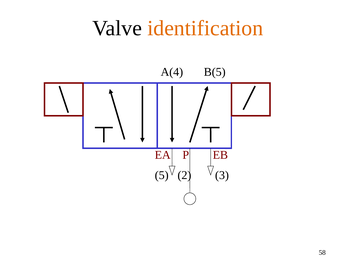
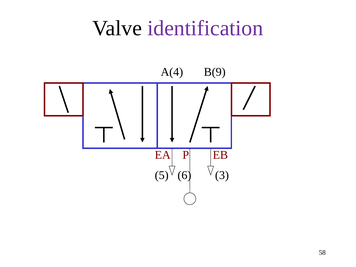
identification colour: orange -> purple (205, 28)
B(5: B(5 -> B(9 (215, 72)
2: 2 -> 6 (184, 175)
